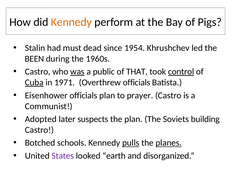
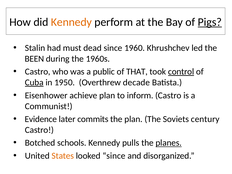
Pigs underline: none -> present (210, 22)
1954: 1954 -> 1960 (135, 48)
was underline: present -> none (77, 72)
1971: 1971 -> 1950 (65, 82)
Overthrew officials: officials -> decade (136, 82)
Eisenhower officials: officials -> achieve (83, 95)
prayer: prayer -> inform (140, 95)
Adopted: Adopted -> Evidence (41, 119)
suspects: suspects -> commits (93, 119)
building: building -> century (205, 119)
pulls underline: present -> none (131, 143)
States colour: purple -> orange (63, 156)
looked earth: earth -> since (114, 156)
